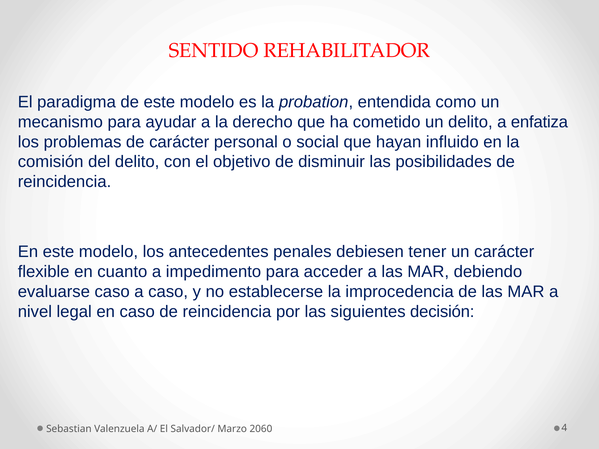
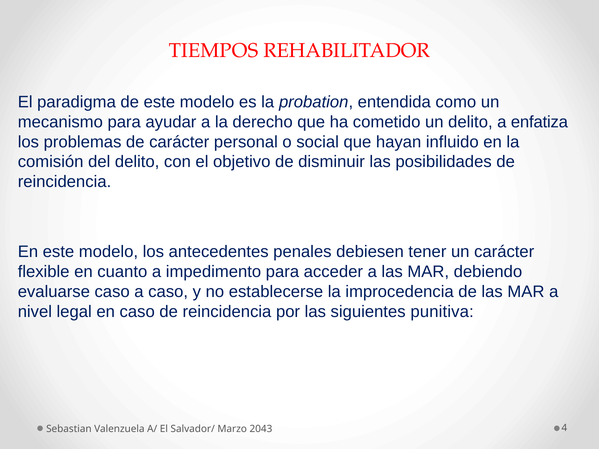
SENTIDO: SENTIDO -> TIEMPOS (214, 51)
decisión: decisión -> punitiva (442, 312)
2060: 2060 -> 2043 (261, 429)
